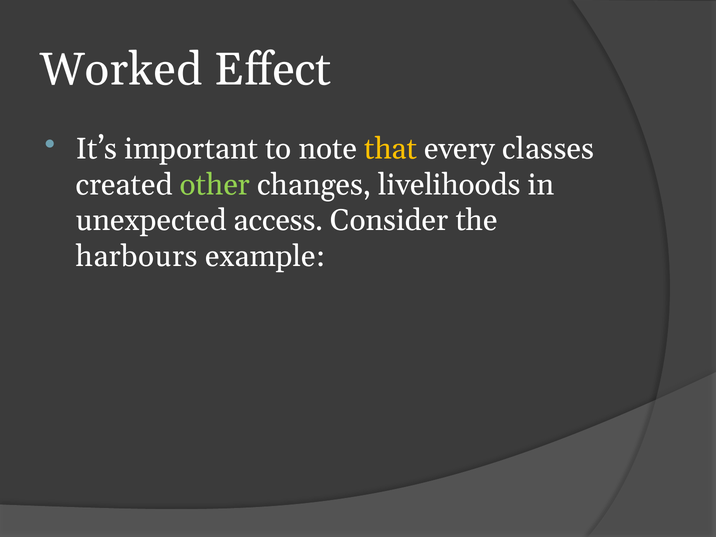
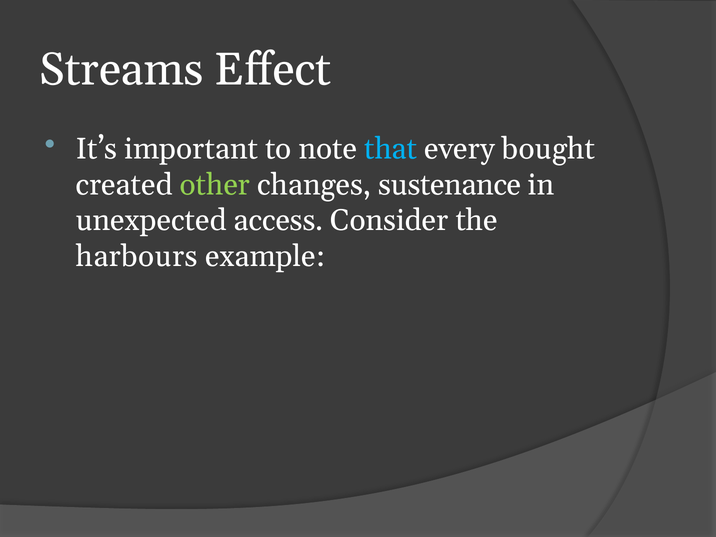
Worked: Worked -> Streams (121, 69)
that colour: yellow -> light blue (391, 149)
classes: classes -> bought (549, 149)
livelihoods: livelihoods -> sustenance (450, 185)
